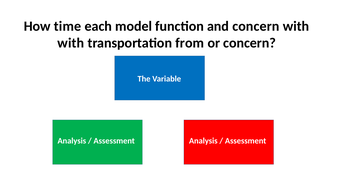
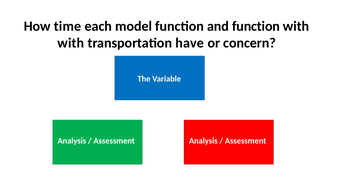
and concern: concern -> function (256, 26)
from: from -> have (190, 43)
